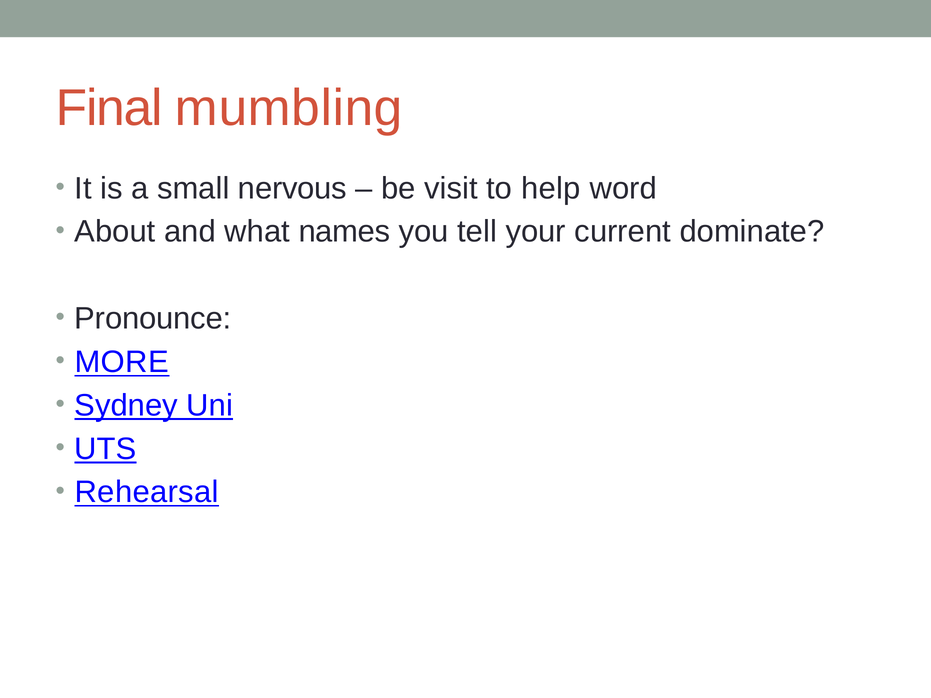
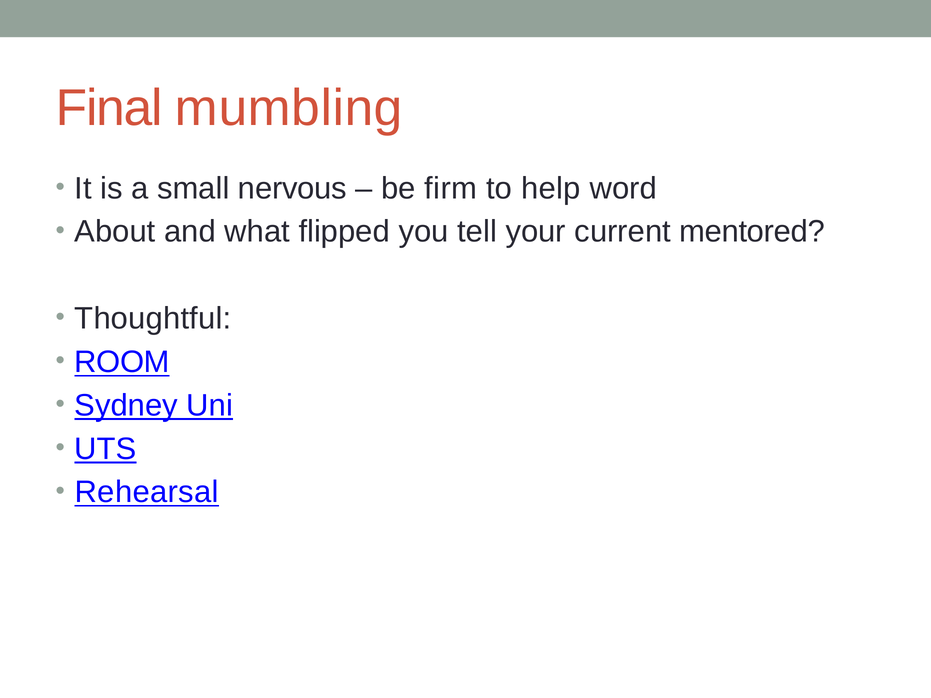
visit: visit -> firm (451, 188)
names: names -> flipped (344, 232)
dominate: dominate -> mentored (752, 232)
Pronounce: Pronounce -> Thoughtful (153, 319)
MORE: MORE -> ROOM (122, 362)
